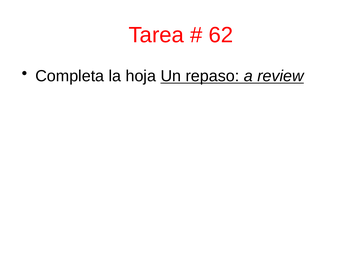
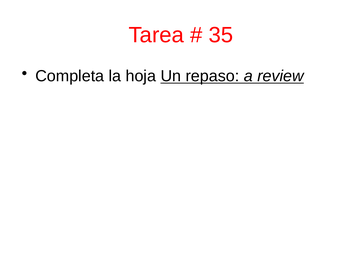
62: 62 -> 35 (221, 35)
